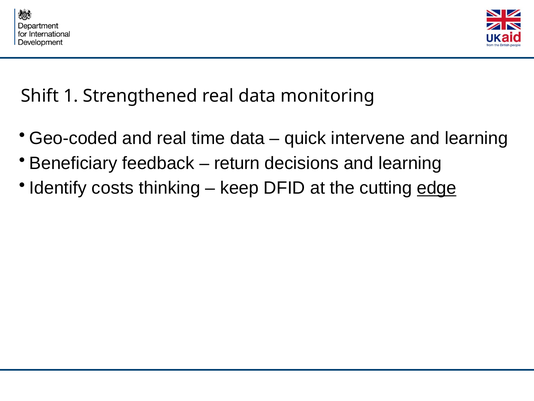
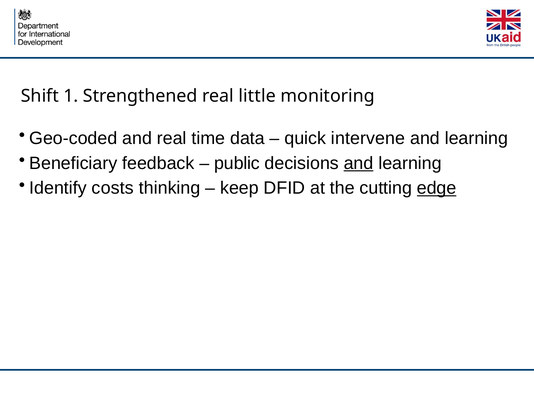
real data: data -> little (257, 96)
return: return -> public (237, 163)
and underline: none -> present (359, 163)
